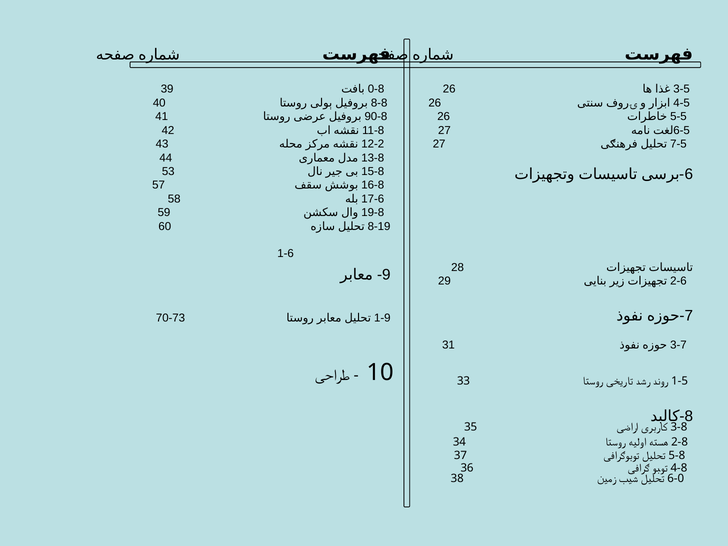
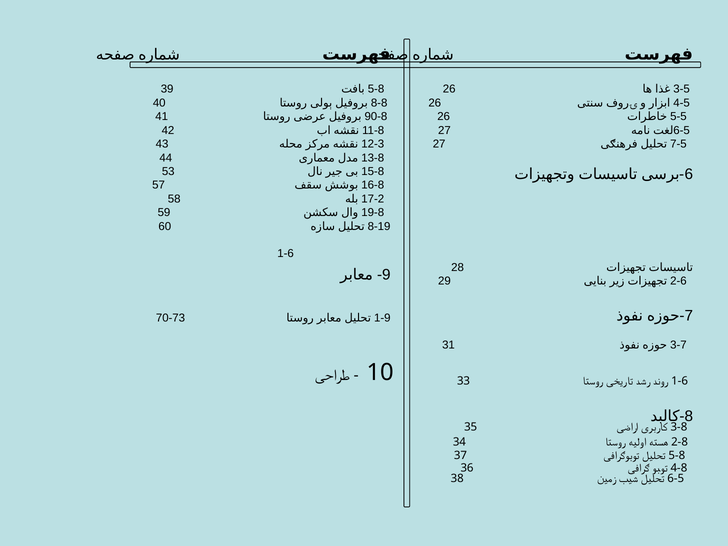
0-8: 0-8 -> 5-8 (376, 89)
12-2: 12-2 -> 12-3 (373, 144)
17-6: 17-6 -> 17-2 (373, 199)
1-5: 1-5 -> 1-6 (680, 381)
6-0: 6-0 -> 6-5 (676, 478)
